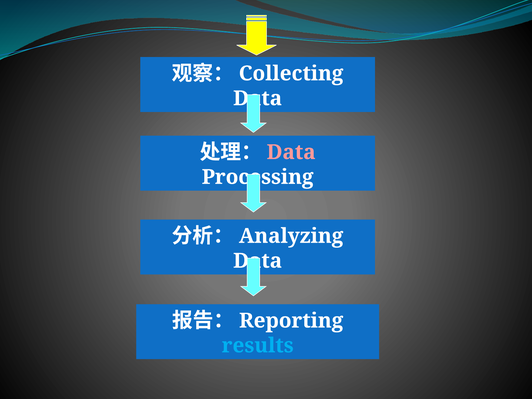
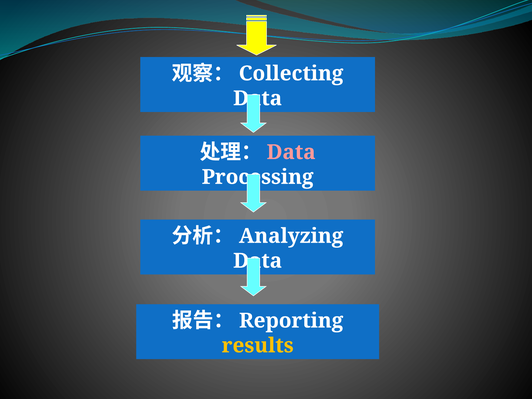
results colour: light blue -> yellow (258, 346)
